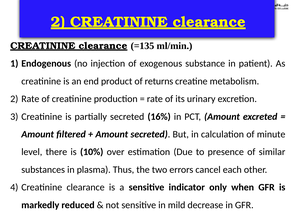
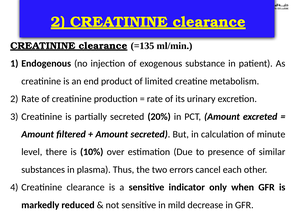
returns: returns -> limited (159, 81)
16%: 16% -> 20% (159, 116)
